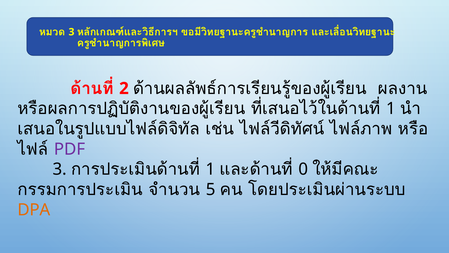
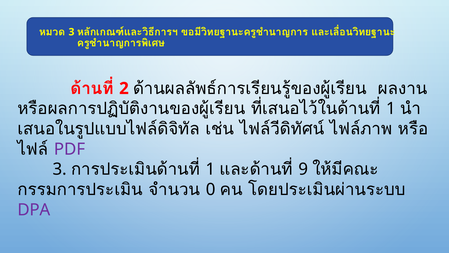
0: 0 -> 9 (303, 169)
5: 5 -> 0 (211, 189)
DPA colour: orange -> purple (34, 210)
